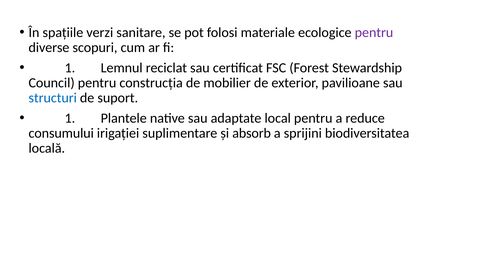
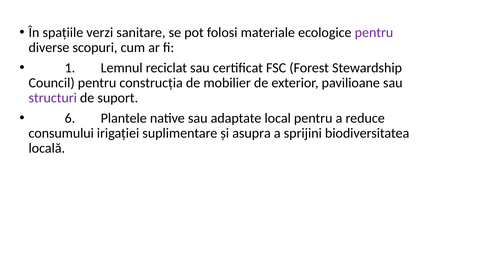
structuri colour: blue -> purple (53, 98)
1: 1 -> 6 (70, 118)
absorb: absorb -> asupra (252, 133)
